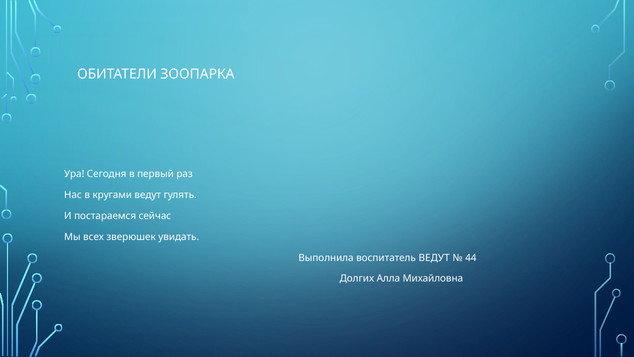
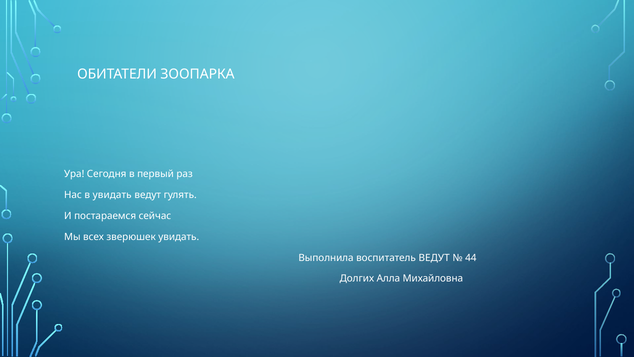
в кругами: кругами -> увидать (112, 195)
